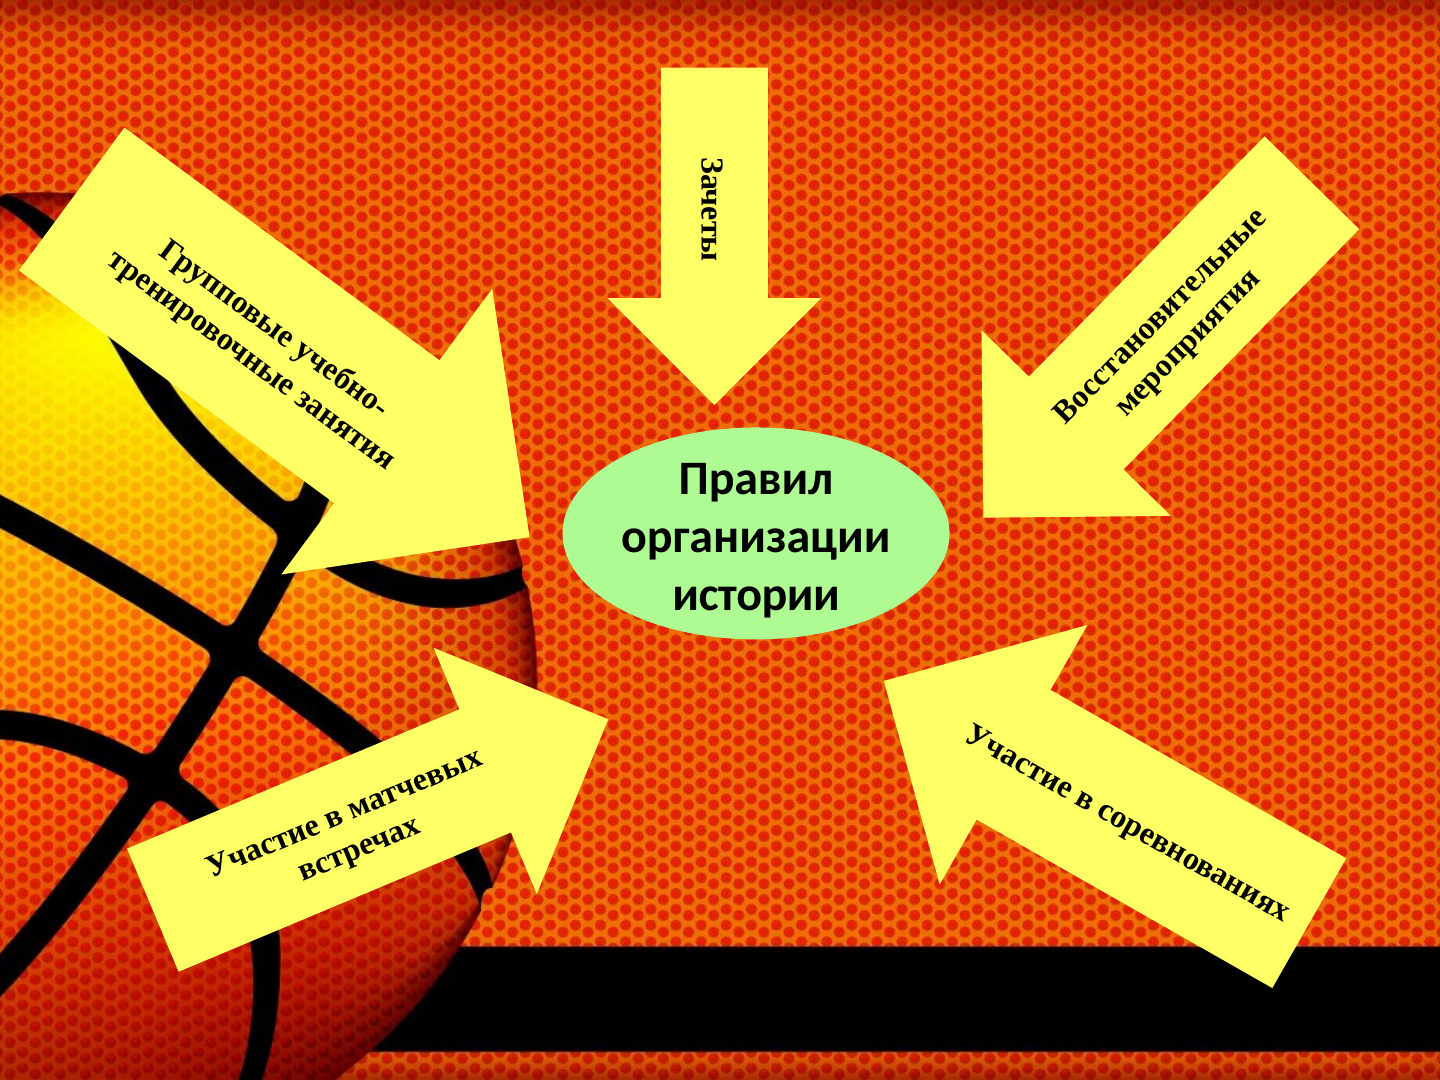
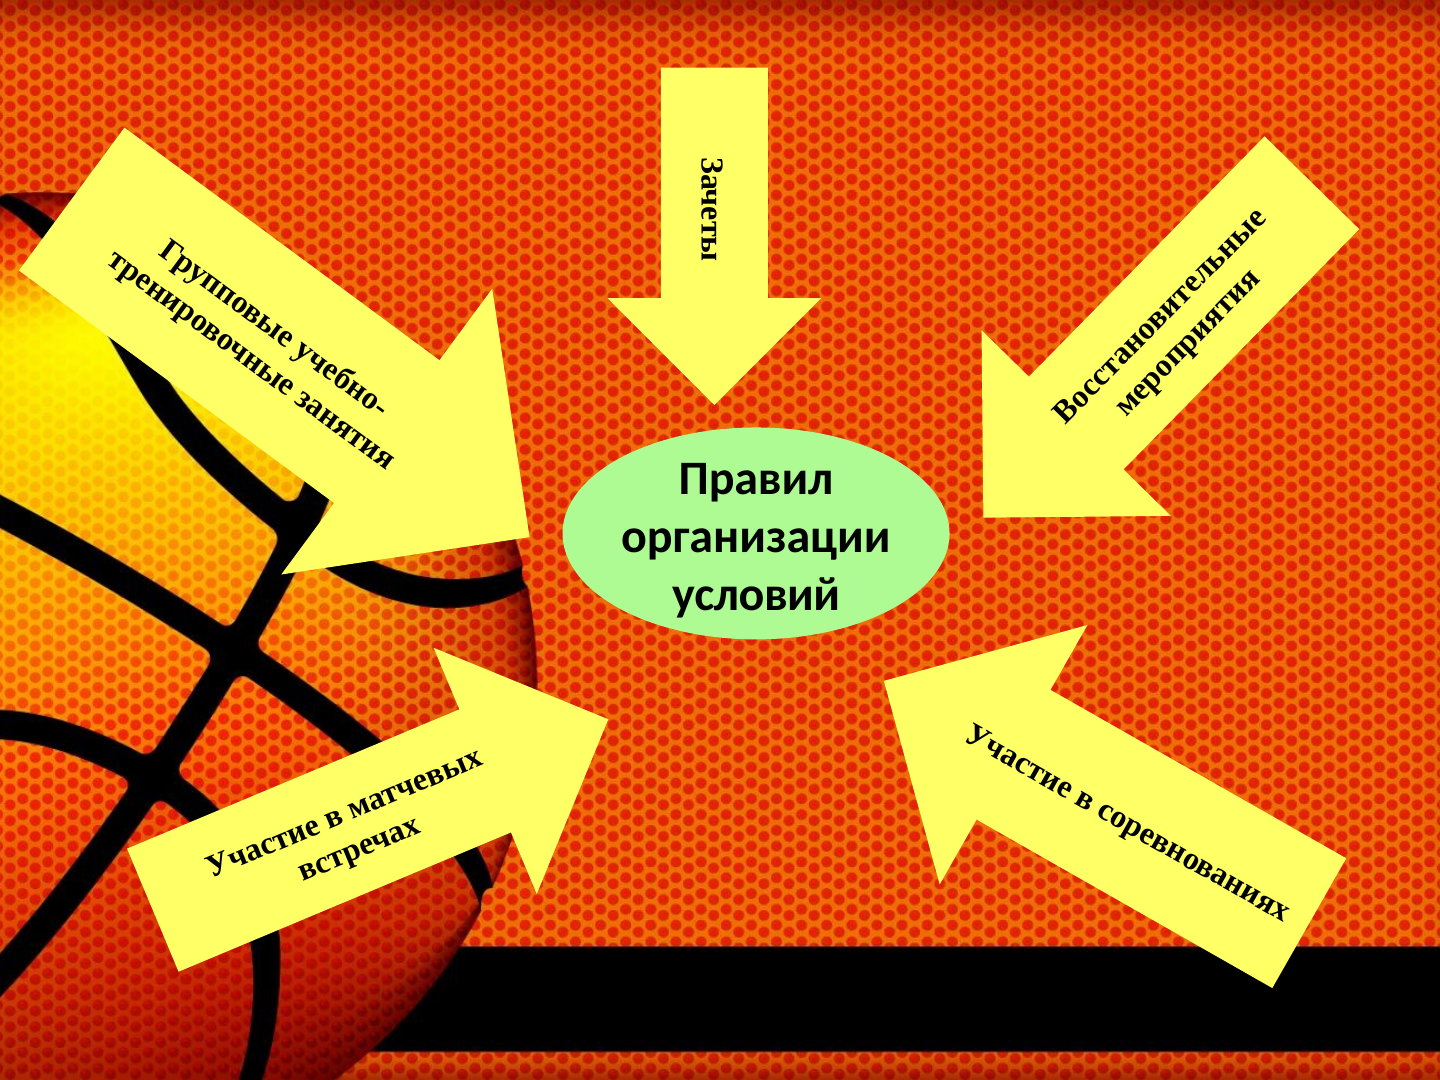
истории: истории -> условий (756, 594)
